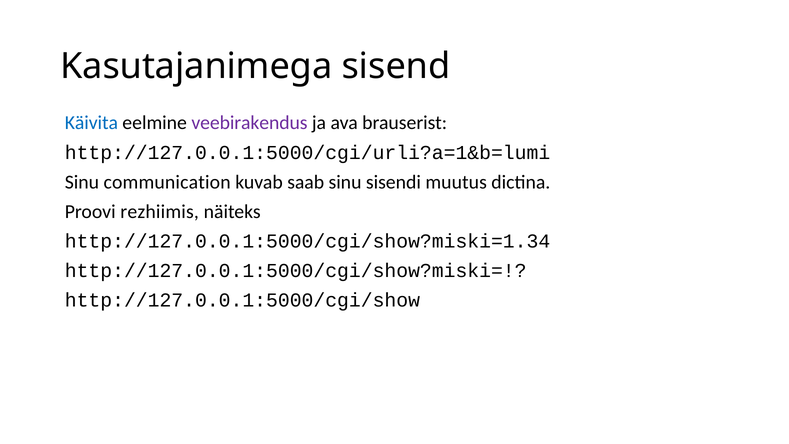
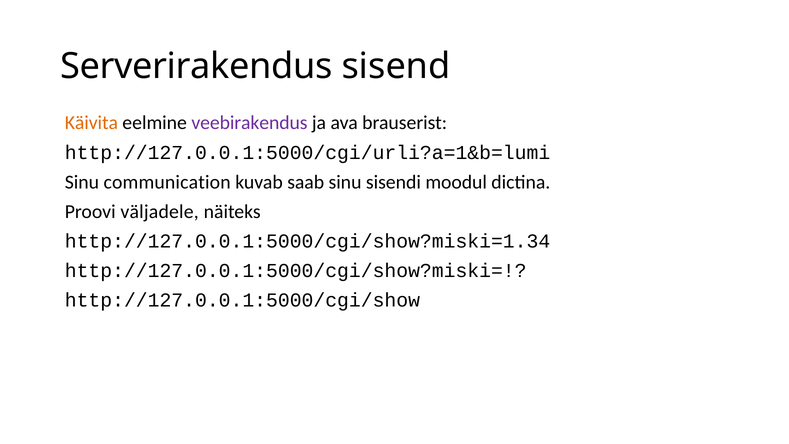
Kasutajanimega: Kasutajanimega -> Serverirakendus (196, 66)
Käivita colour: blue -> orange (91, 123)
muutus: muutus -> moodul (456, 182)
rezhiimis: rezhiimis -> väljadele (160, 211)
